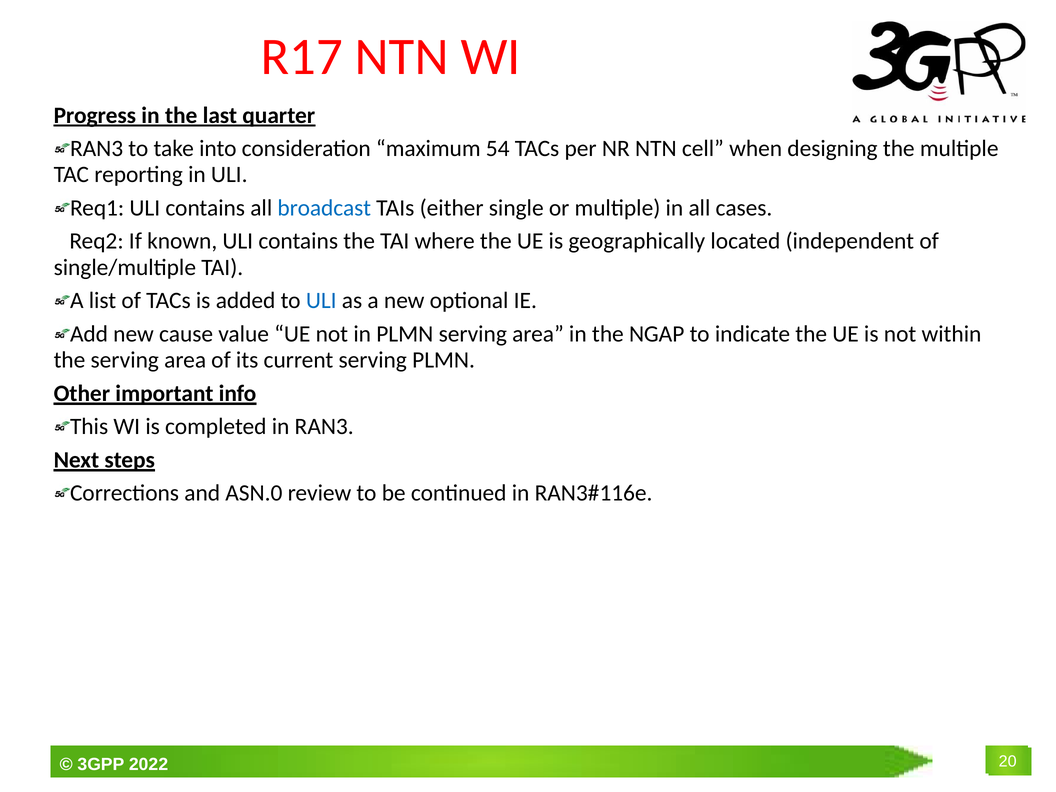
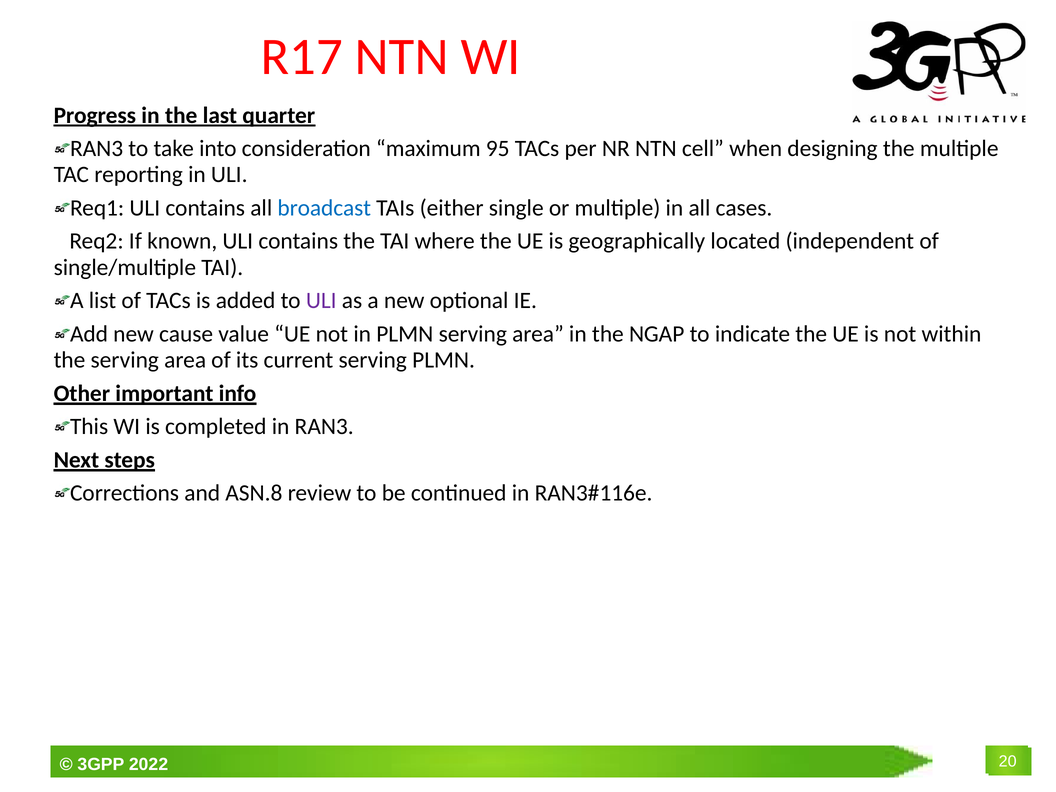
54: 54 -> 95 (498, 149)
ULI colour: blue -> purple (321, 301)
ASN.0: ASN.0 -> ASN.8 (254, 493)
